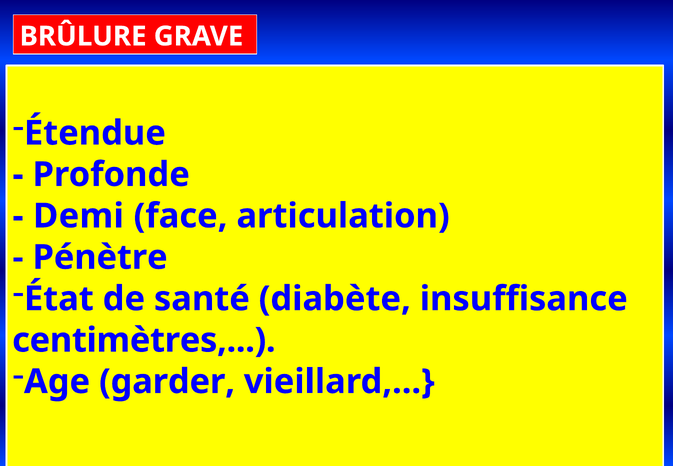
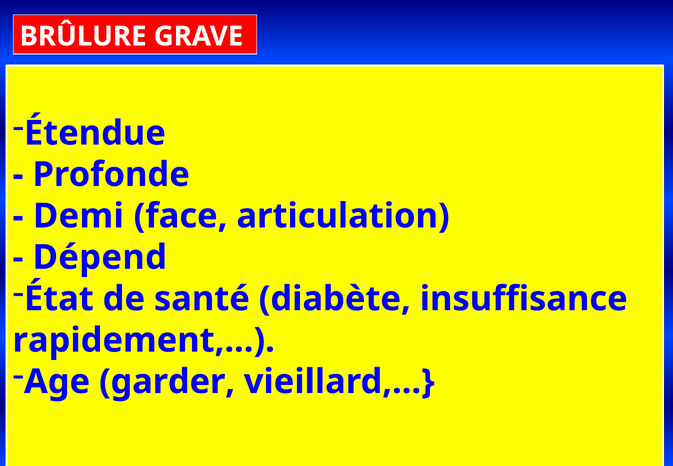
Pénètre: Pénètre -> Dépend (100, 257)
centimètres: centimètres -> rapidement (144, 340)
